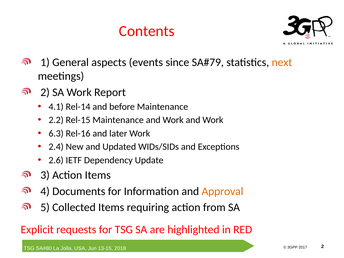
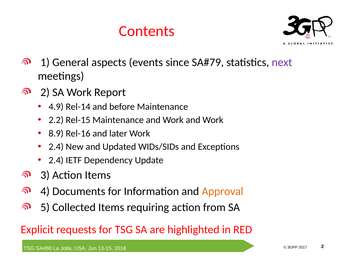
next colour: orange -> purple (282, 62)
4.1: 4.1 -> 4.9 (56, 107)
6.3: 6.3 -> 8.9 (56, 133)
2.6: 2.6 -> 2.4 (56, 160)
